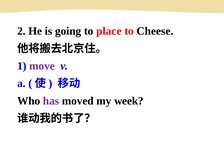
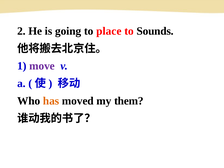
Cheese: Cheese -> Sounds (155, 31)
has colour: purple -> orange (51, 101)
week: week -> them (129, 101)
